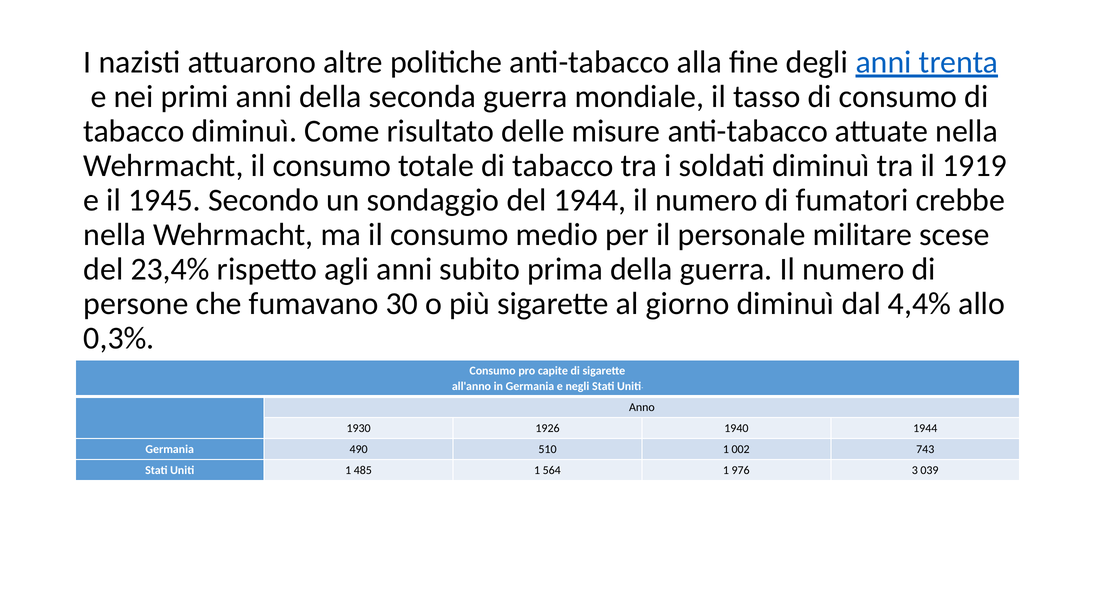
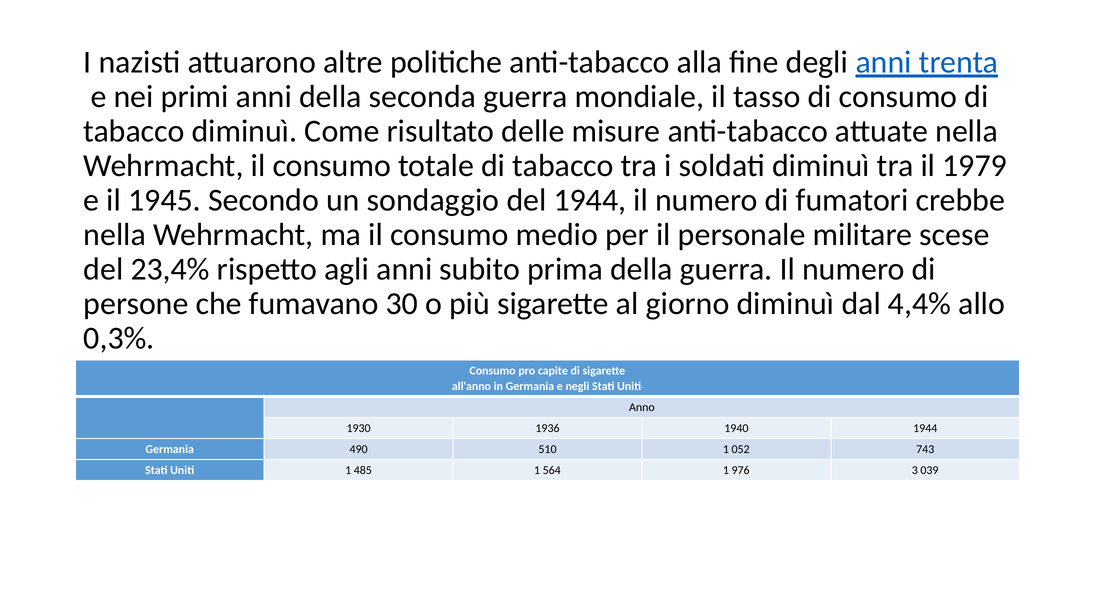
1919: 1919 -> 1979 (975, 166)
1926: 1926 -> 1936 (548, 428)
002: 002 -> 052 (741, 449)
